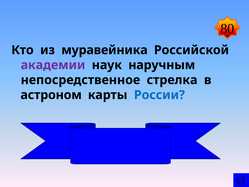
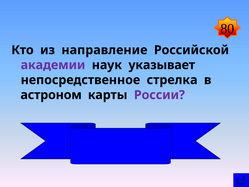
муравейника: муравейника -> направление (104, 50)
наручным: наручным -> указывает (162, 65)
России colour: blue -> purple (159, 95)
